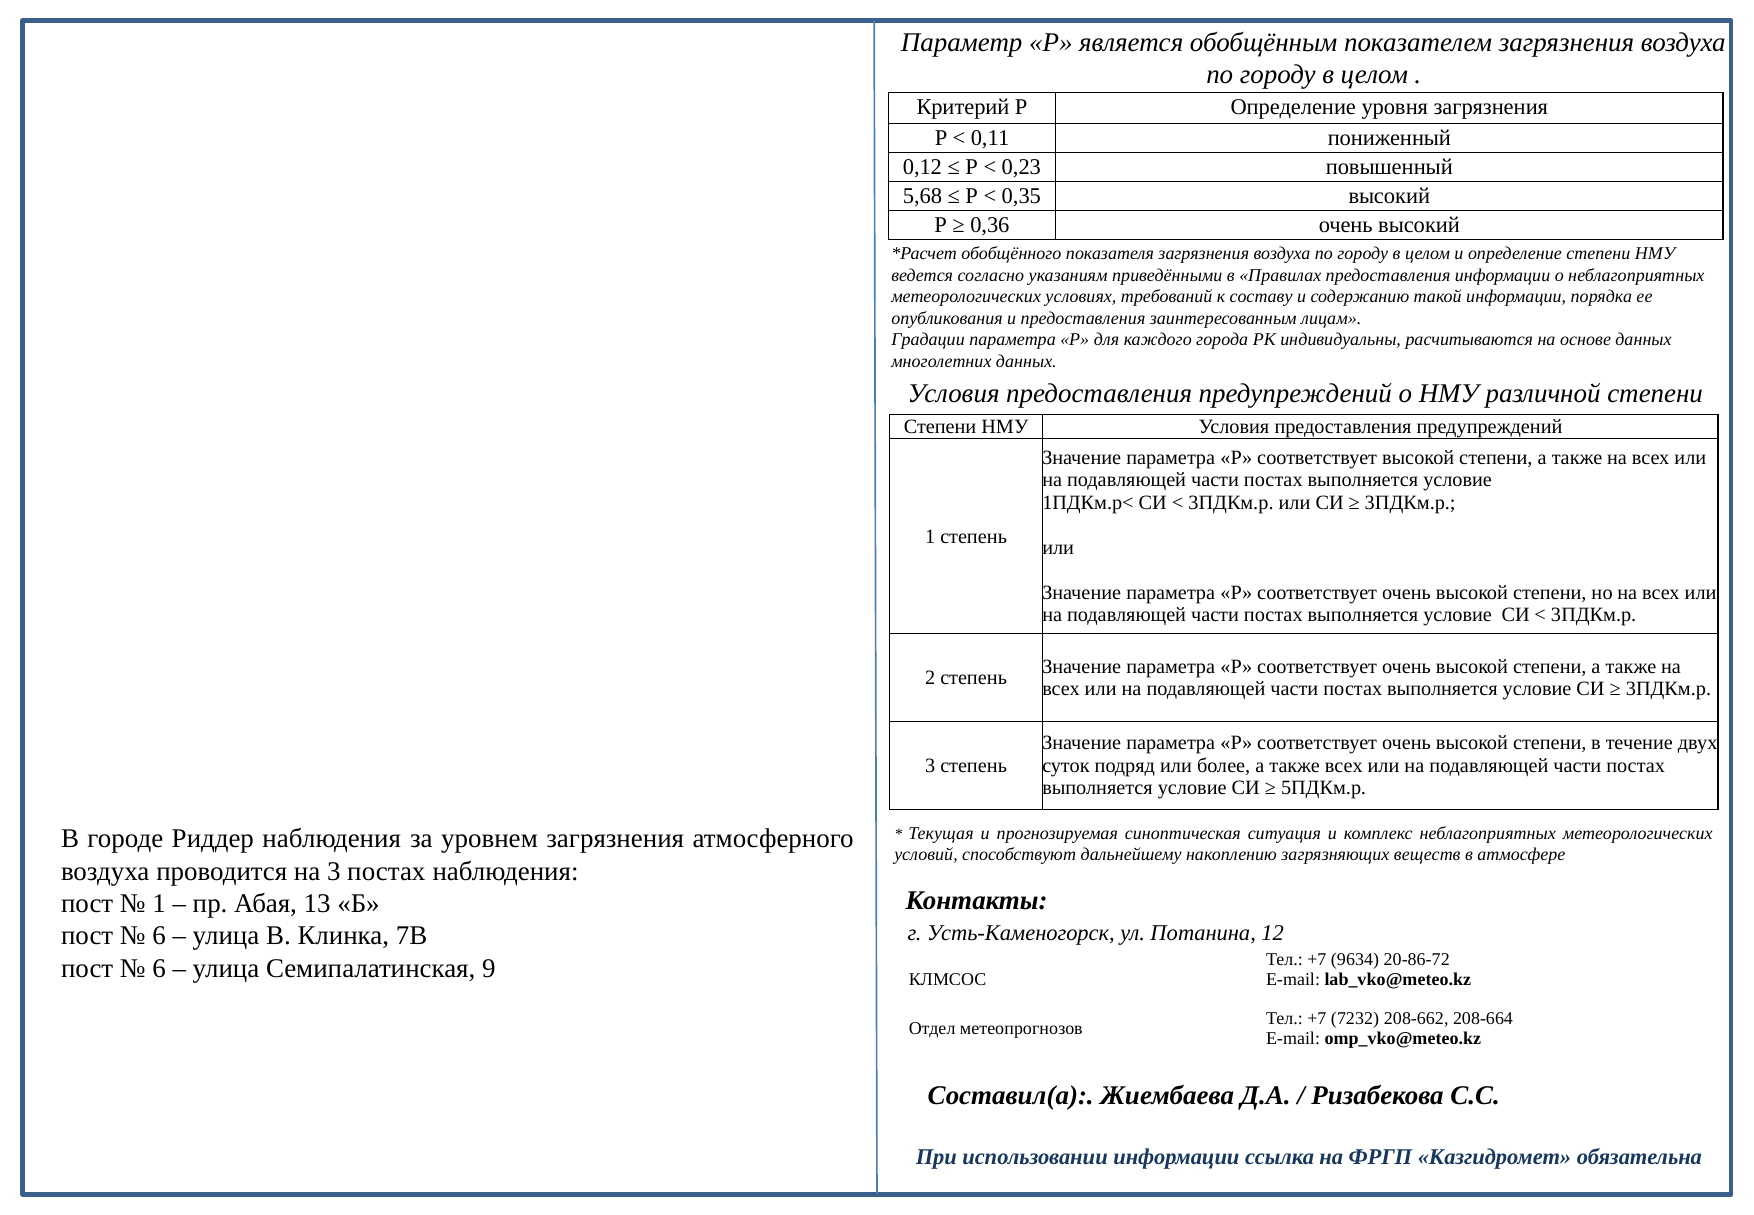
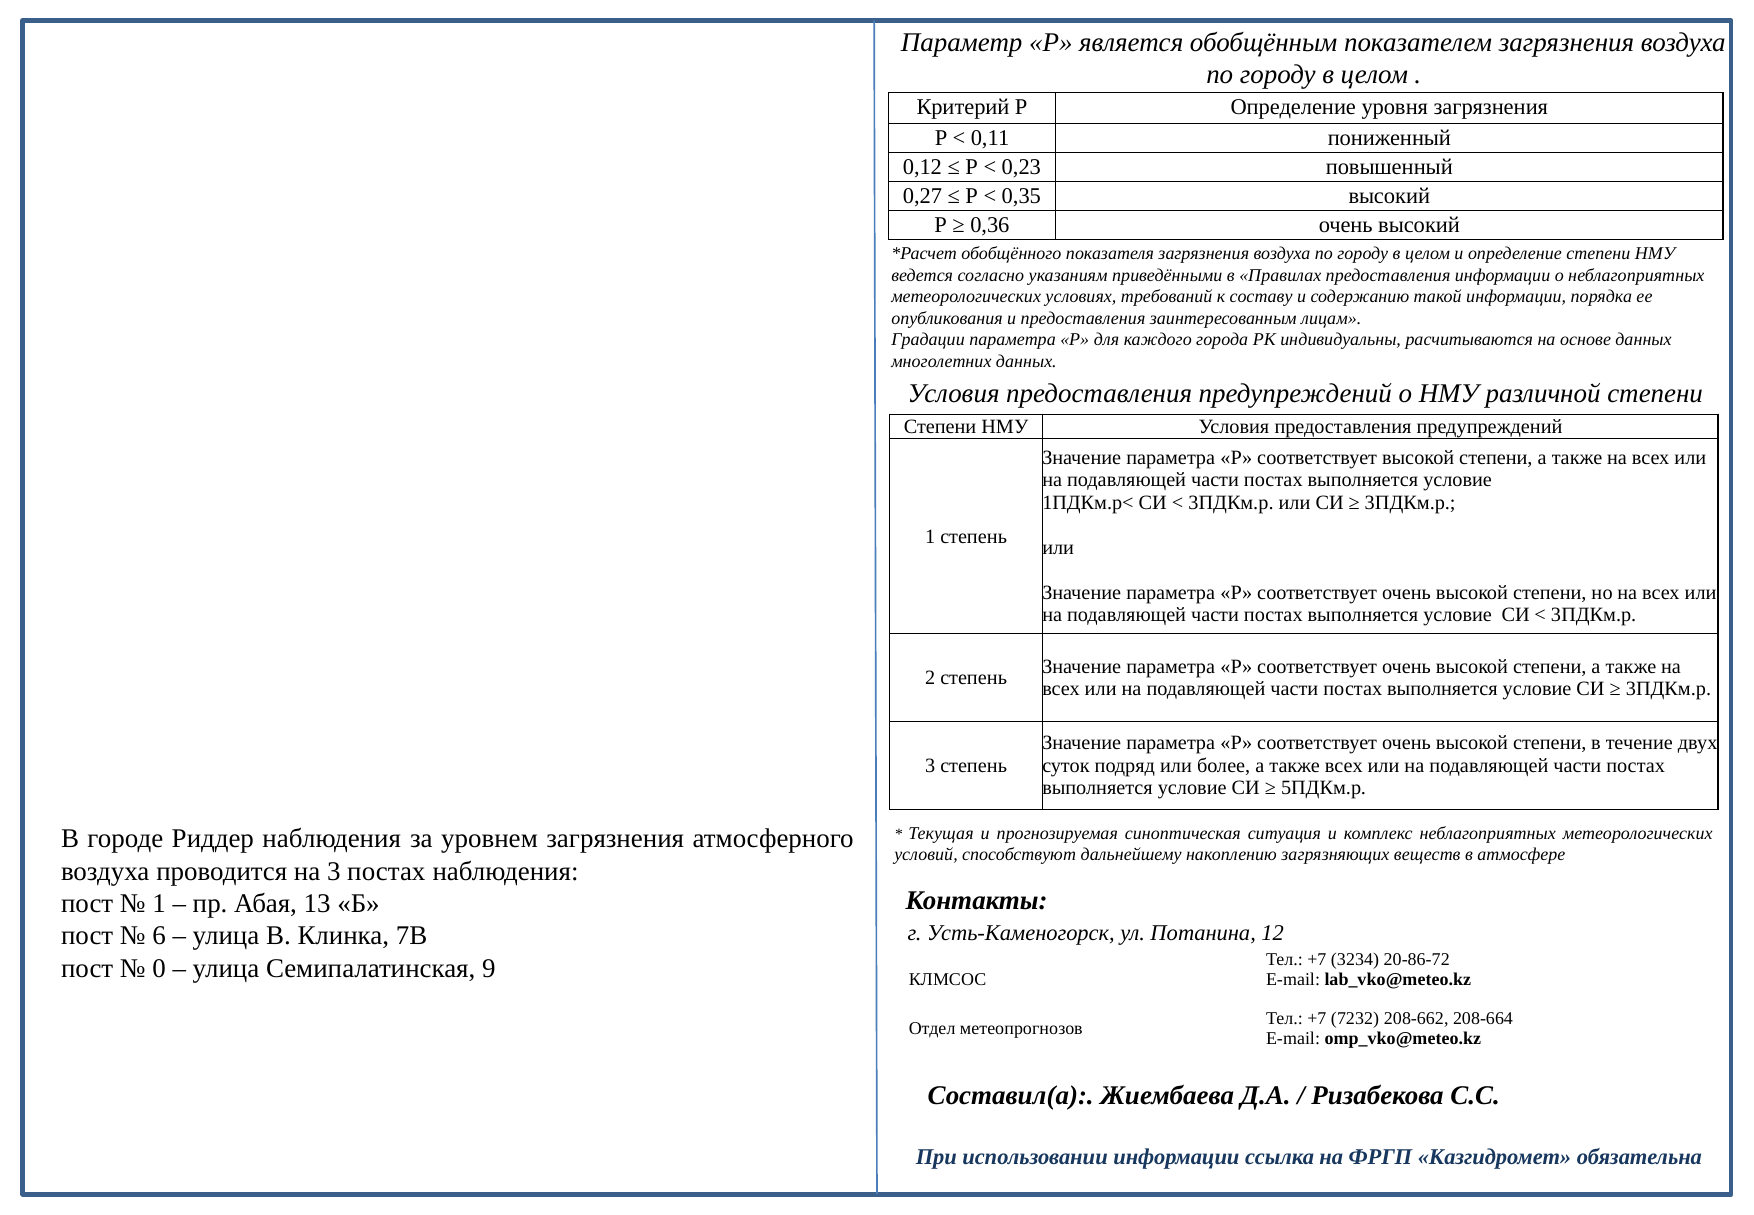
5,68: 5,68 -> 0,27 (922, 196)
9634: 9634 -> 3234 (1355, 959)
6: 6 -> 0 (159, 968)
